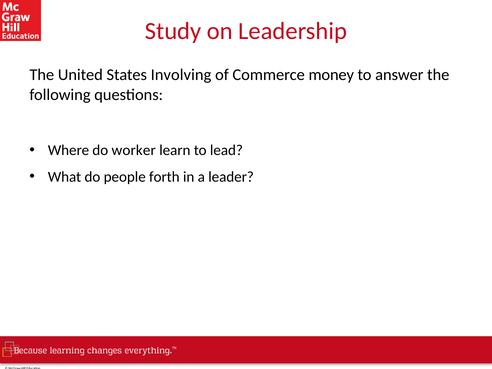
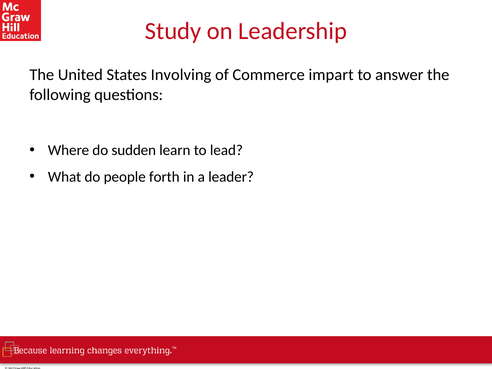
money: money -> impart (331, 75)
worker: worker -> sudden (134, 150)
